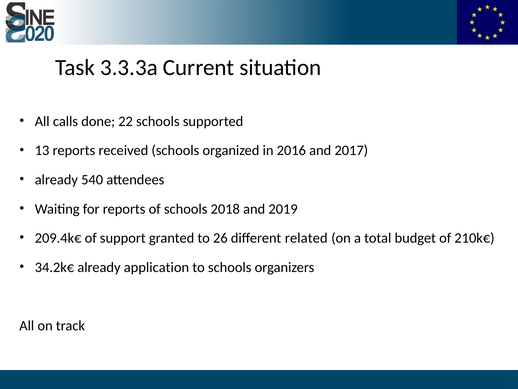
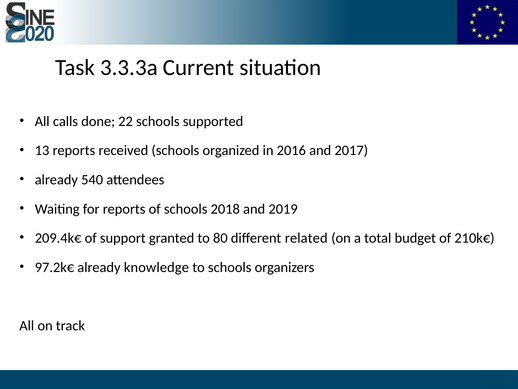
26: 26 -> 80 (220, 238)
34.2k€: 34.2k€ -> 97.2k€ (54, 267)
application: application -> knowledge (156, 267)
